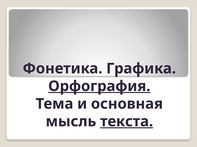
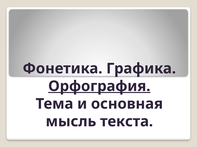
текста underline: present -> none (127, 122)
